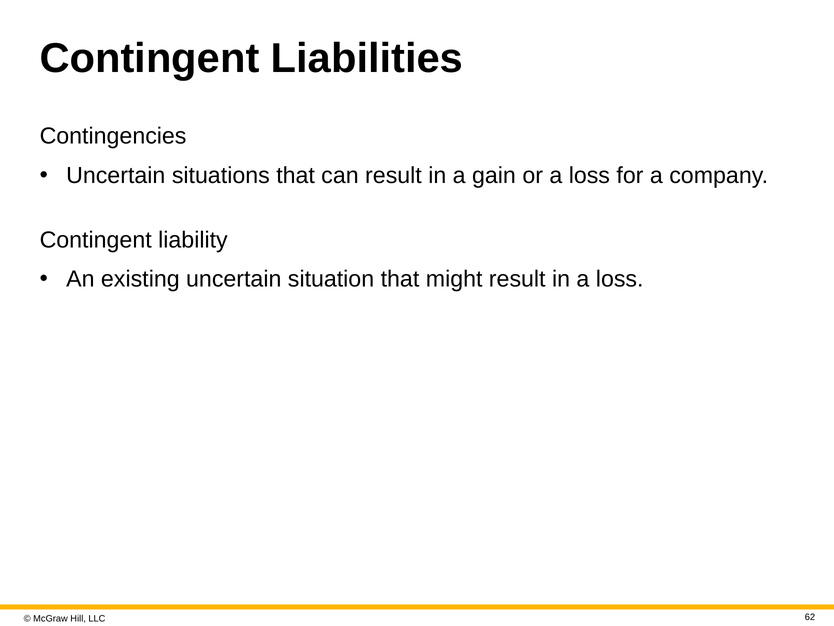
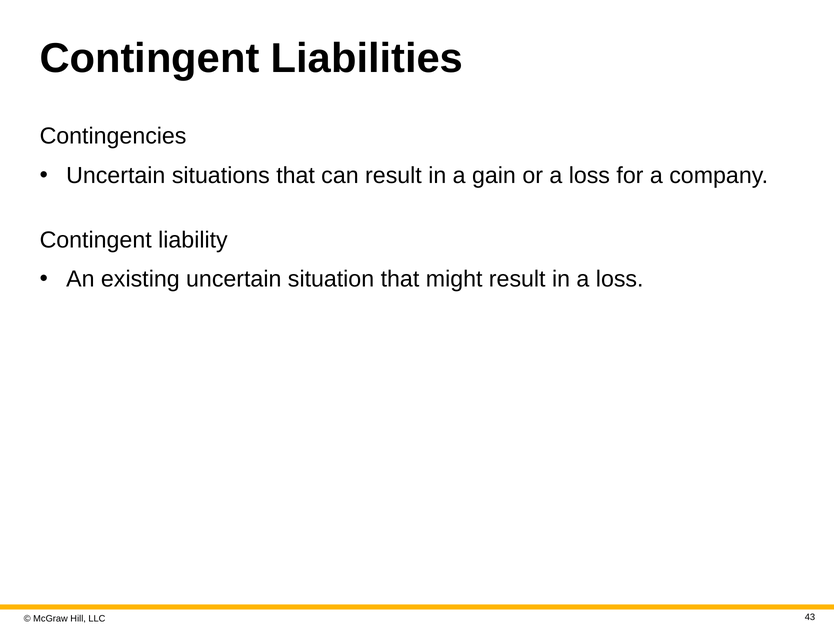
62: 62 -> 43 (810, 617)
